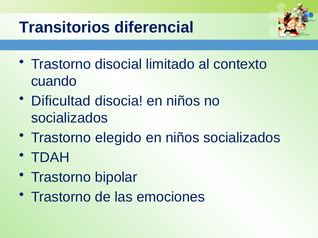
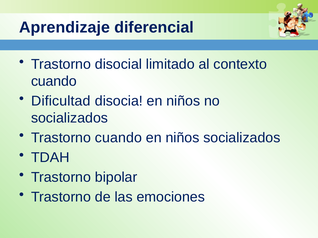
Transitorios: Transitorios -> Aprendizaje (64, 27)
Trastorno elegido: elegido -> cuando (118, 138)
